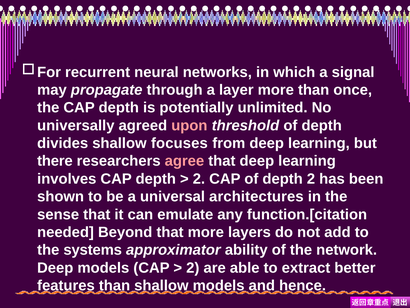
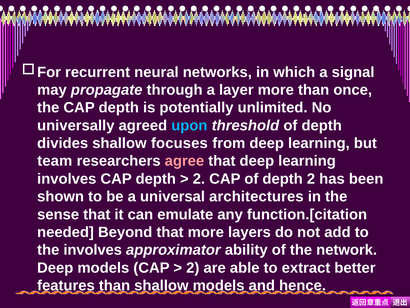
upon colour: pink -> light blue (189, 125)
there: there -> team (55, 161)
the systems: systems -> involves (93, 250)
